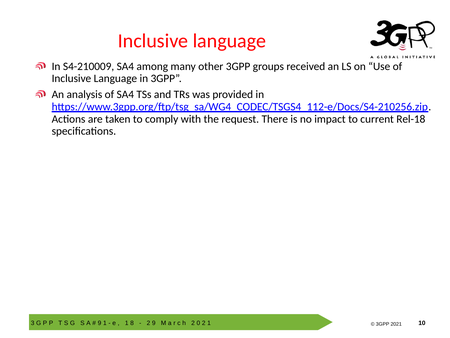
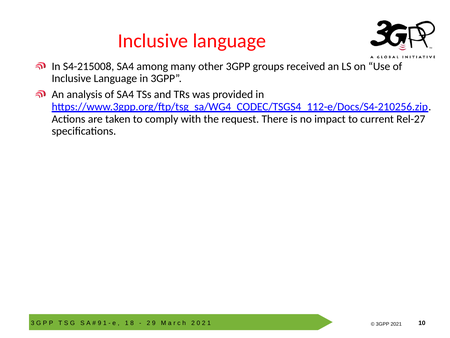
S4-210009: S4-210009 -> S4-215008 (89, 66)
Rel-18: Rel-18 -> Rel-27 (411, 119)
